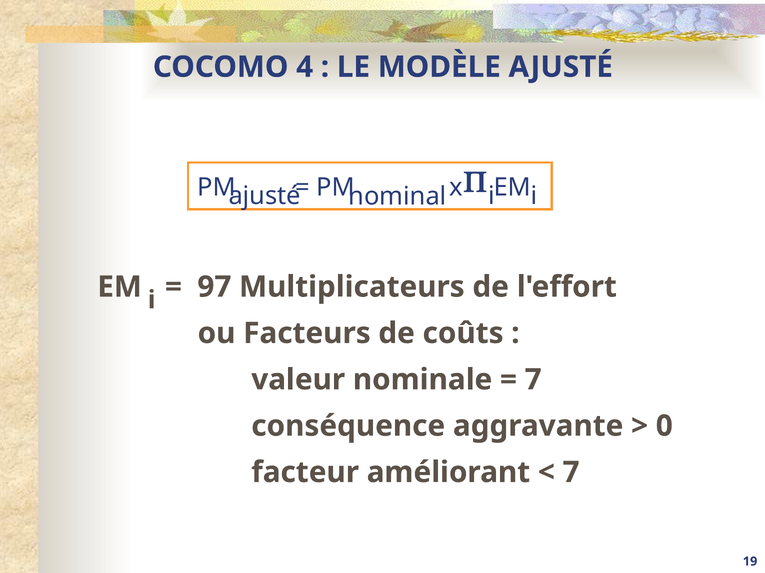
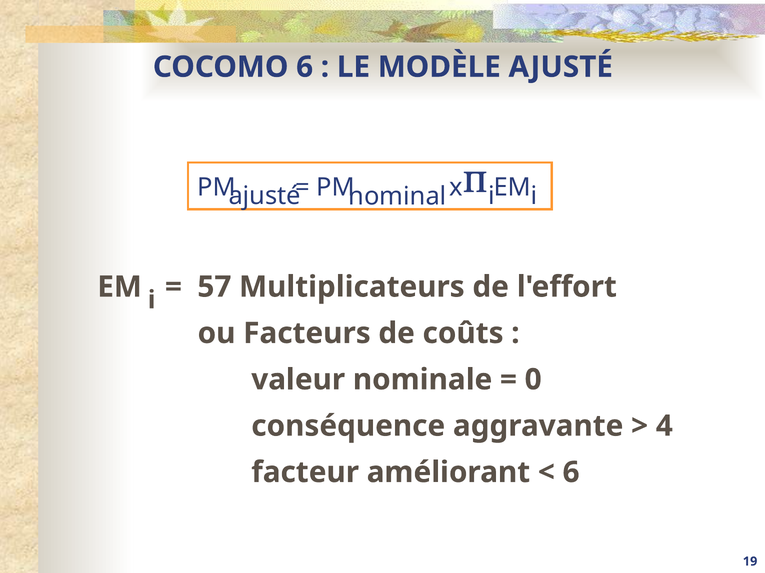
COCOMO 4: 4 -> 6 (305, 67)
97: 97 -> 57 (214, 287)
7: 7 -> 0 (533, 380)
0: 0 -> 4 (664, 426)
7: 7 -> 6 (571, 473)
